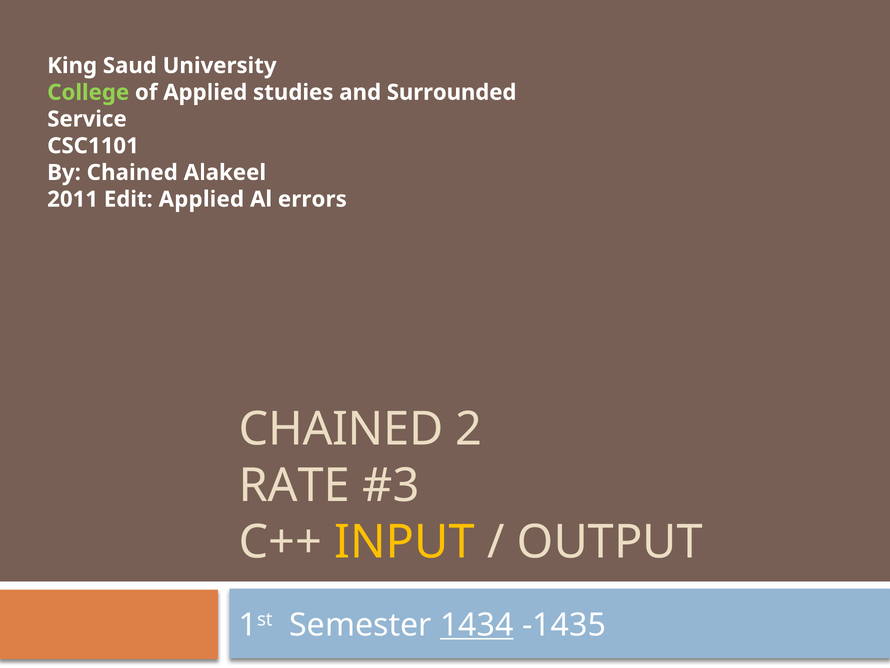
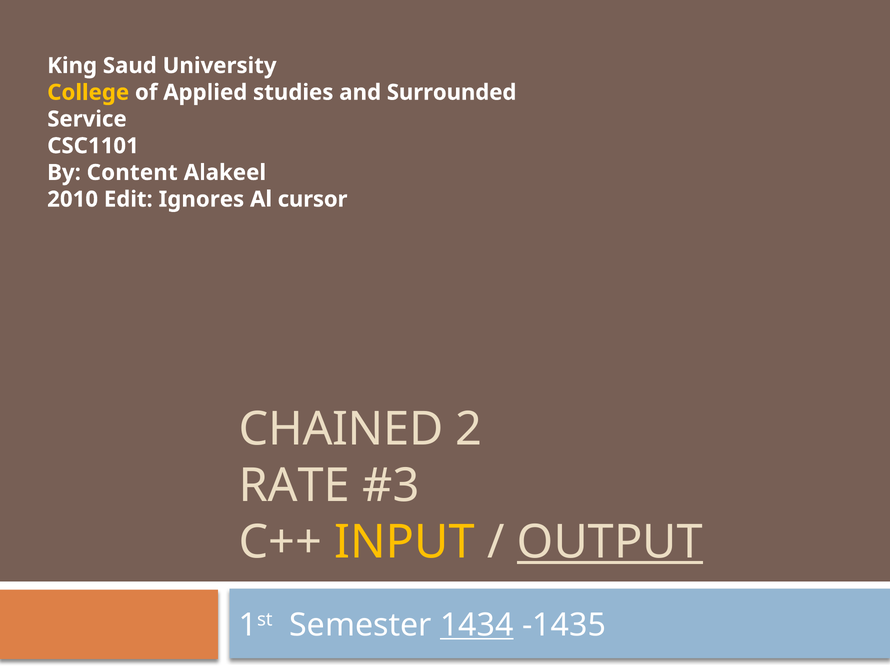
College colour: light green -> yellow (88, 92)
By Chained: Chained -> Content (132, 172)
2011: 2011 -> 2010 (73, 199)
Edit Applied: Applied -> Ignores (201, 199)
errors: errors -> cursor (313, 199)
OUTPUT underline: none -> present (610, 542)
